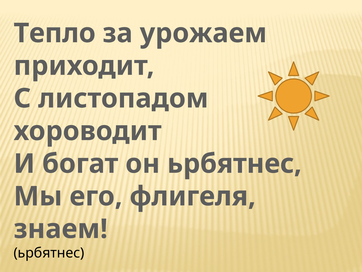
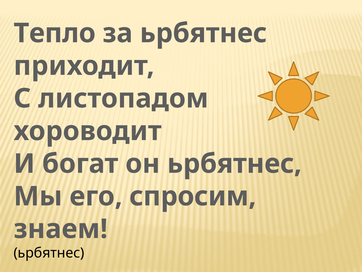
за урожаем: урожаем -> ьрбятнес (203, 33)
флигеля: флигеля -> спросим (193, 196)
